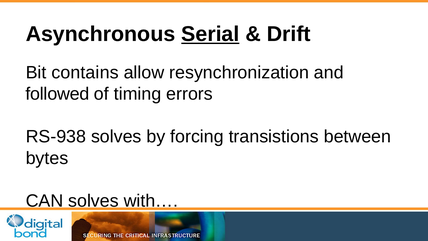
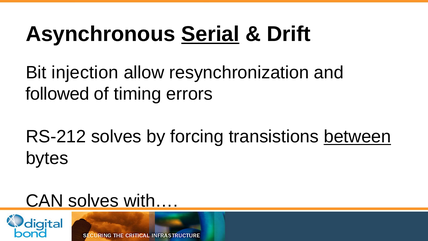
contains: contains -> injection (85, 72)
RS-938: RS-938 -> RS-212 (56, 137)
between underline: none -> present (357, 137)
